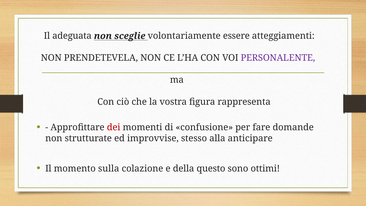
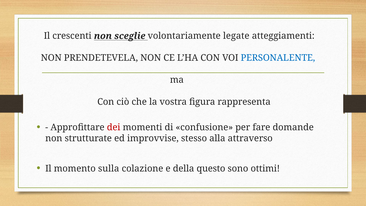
adeguata: adeguata -> crescenti (72, 36)
essere: essere -> legate (236, 36)
PERSONALENTE colour: purple -> blue (278, 58)
anticipare: anticipare -> attraverso (250, 138)
